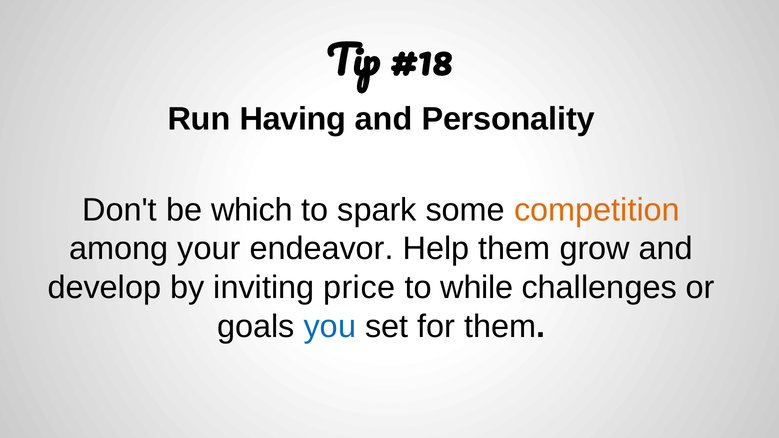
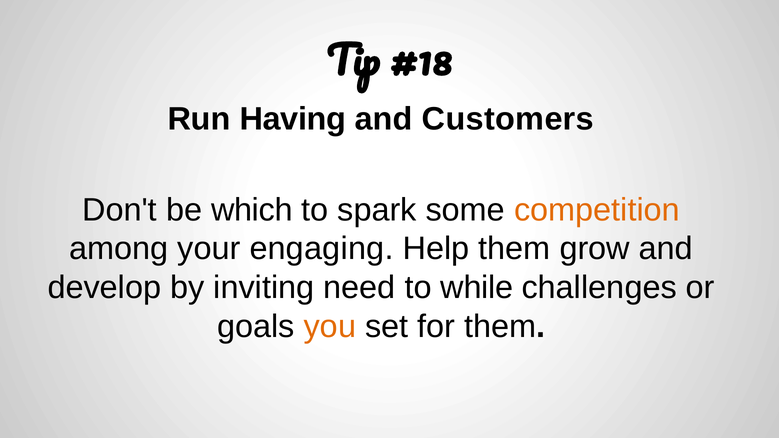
Personality: Personality -> Customers (508, 119)
endeavor: endeavor -> engaging (322, 249)
price: price -> need (359, 288)
you colour: blue -> orange (330, 327)
